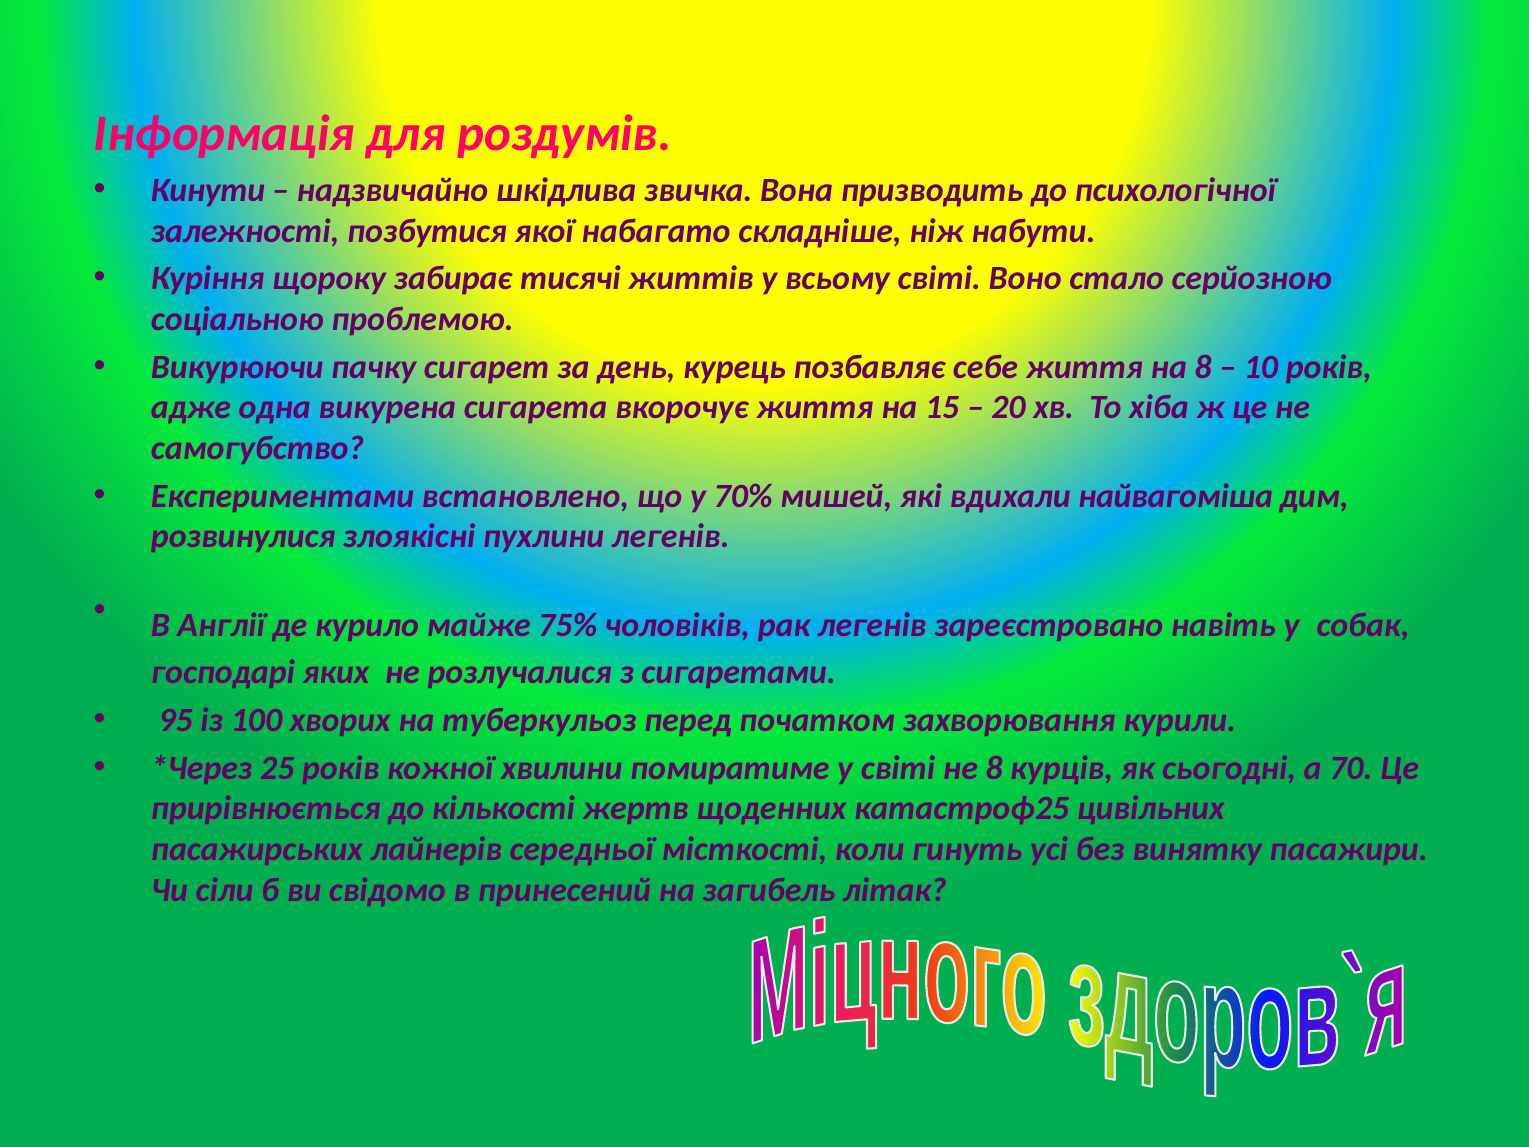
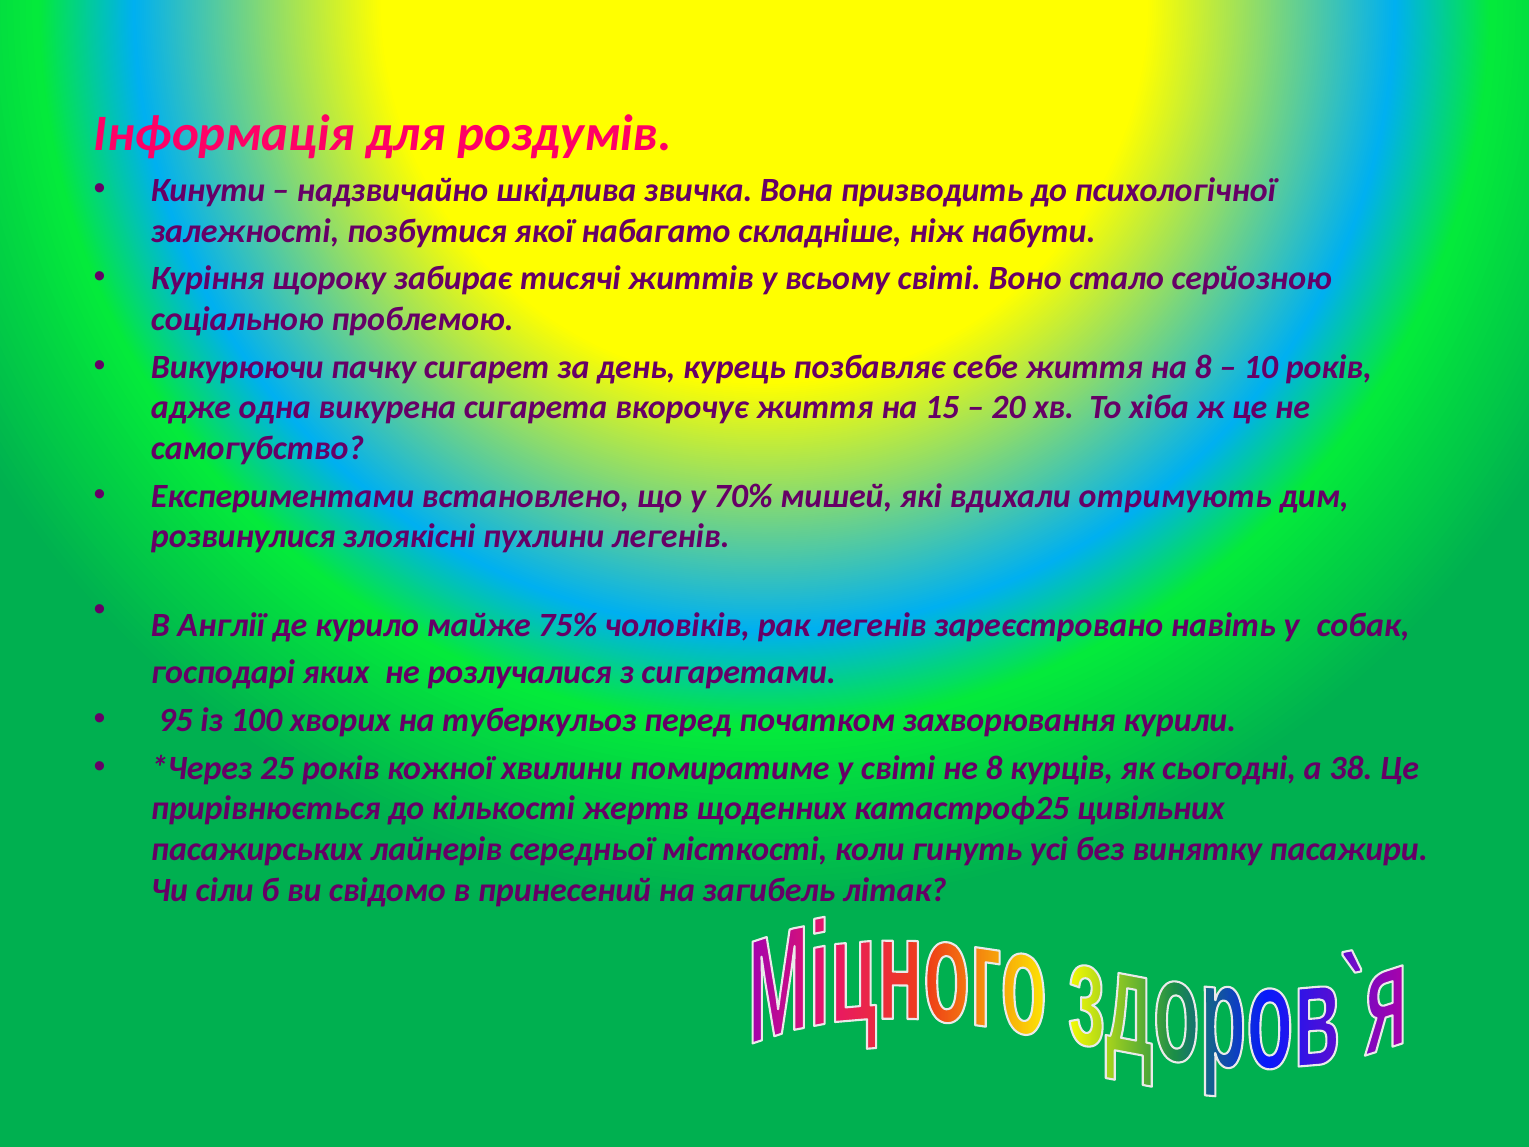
найвагоміша: найвагоміша -> отримують (1175, 496)
70: 70 -> 38 (1351, 768)
